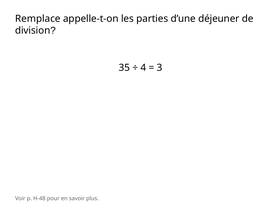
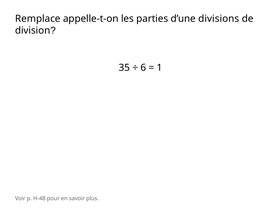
déjeuner: déjeuner -> divisions (219, 19)
4: 4 -> 6 (143, 68)
3: 3 -> 1 (160, 68)
